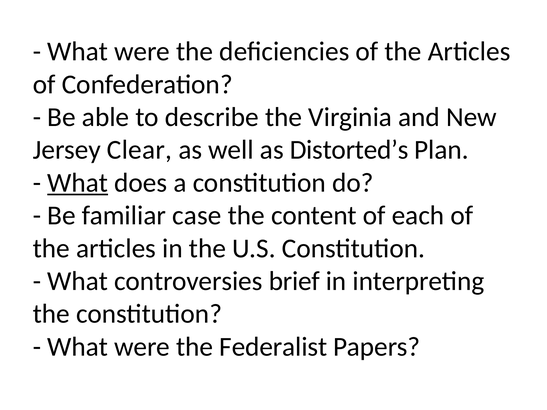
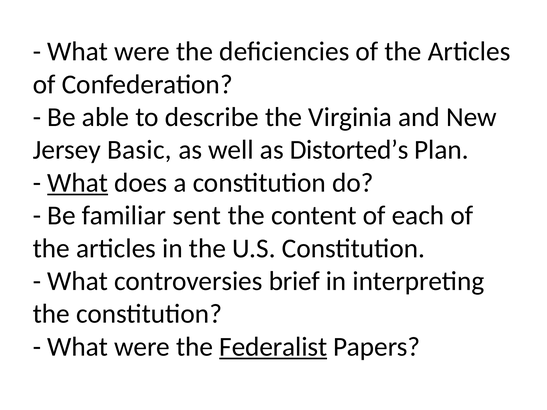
Clear: Clear -> Basic (139, 150)
case: case -> sent (197, 216)
Federalist underline: none -> present (273, 347)
